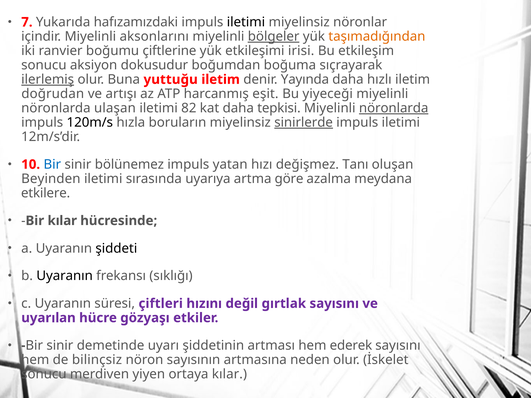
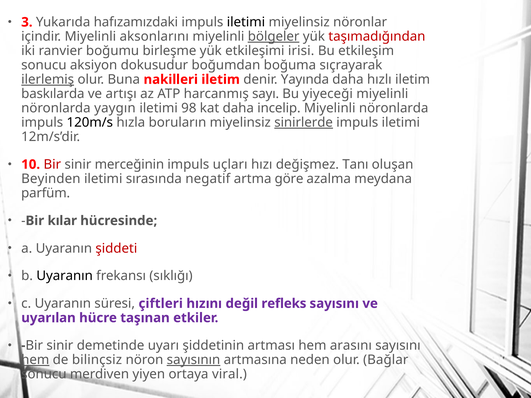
7: 7 -> 3 (27, 22)
taşımadığından colour: orange -> red (377, 37)
çiftlerine: çiftlerine -> birleşme (169, 51)
yuttuğu: yuttuğu -> nakilleri (171, 80)
doğrudan: doğrudan -> baskılarda (53, 94)
eşit: eşit -> sayı (266, 94)
ulaşan: ulaşan -> yaygın (115, 108)
82: 82 -> 98 (189, 108)
tepkisi: tepkisi -> incelip (279, 108)
nöronlarda underline: present -> none (394, 108)
Bir colour: blue -> red (52, 165)
bölünemez: bölünemez -> merceğinin (129, 165)
yatan: yatan -> uçları (230, 165)
uyarıya: uyarıya -> negatif (208, 179)
etkilere: etkilere -> parfüm (46, 193)
şiddeti colour: black -> red (116, 248)
gırtlak: gırtlak -> refleks (284, 304)
gözyaşı: gözyaşı -> taşınan (145, 318)
ederek: ederek -> arasını (351, 346)
hem underline: none -> present (35, 360)
sayısının underline: none -> present (194, 360)
İskelet: İskelet -> Bağlar (386, 360)
ortaya kılar: kılar -> viral (229, 374)
